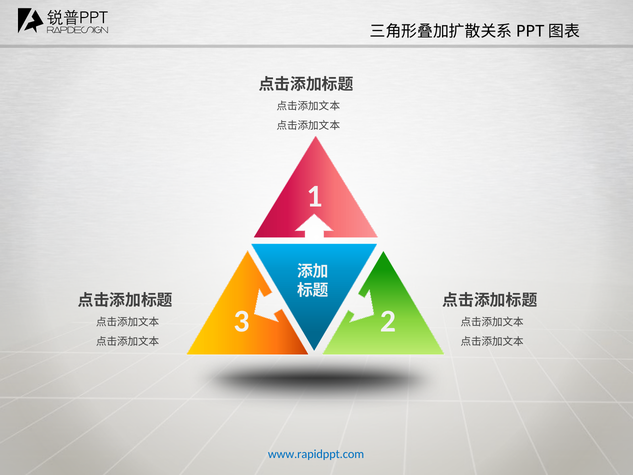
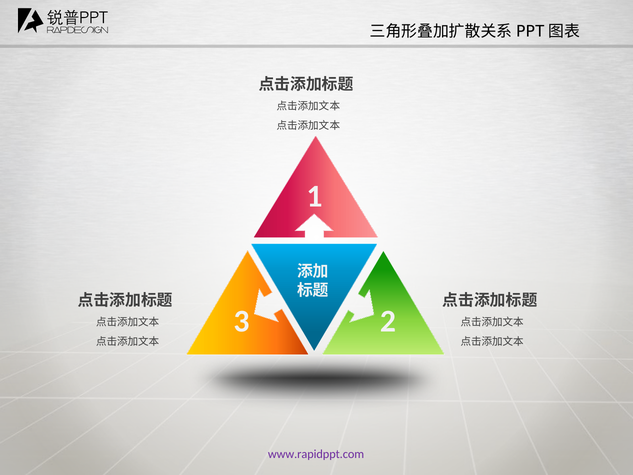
www.rapidppt.com colour: blue -> purple (316, 454)
